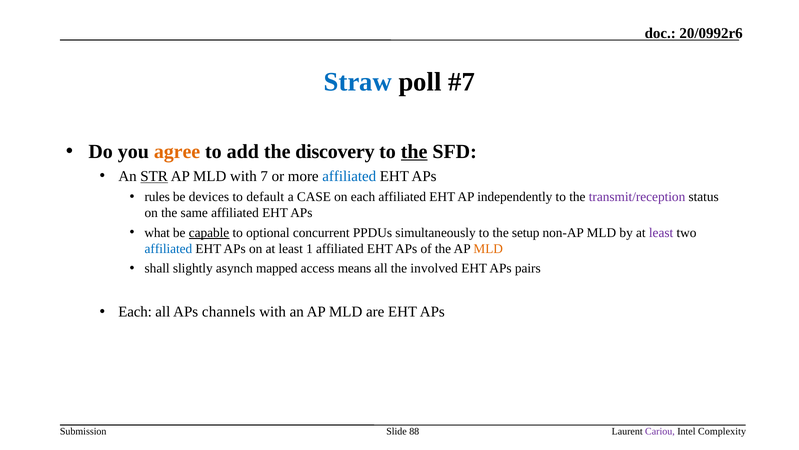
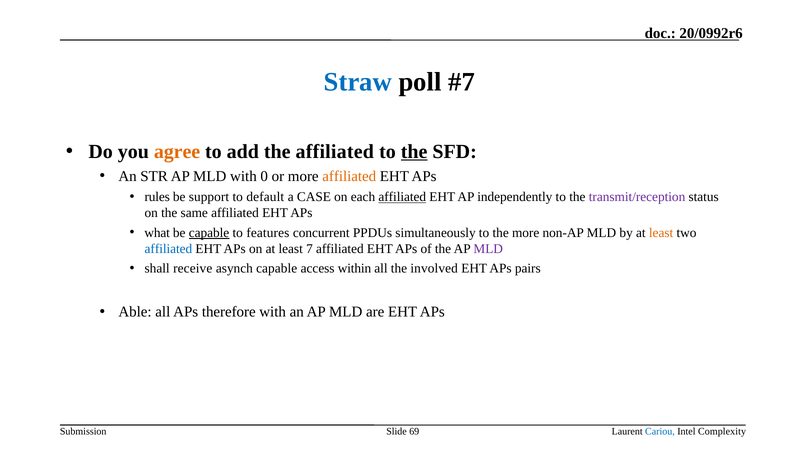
the discovery: discovery -> affiliated (335, 151)
STR underline: present -> none (154, 176)
7: 7 -> 0 (264, 176)
affiliated colour: blue -> orange (349, 176)
devices: devices -> support (209, 197)
affiliated underline: none -> present (402, 197)
optional: optional -> features (268, 232)
the setup: setup -> more (526, 232)
least colour: purple -> orange (661, 232)
1: 1 -> 7 (309, 248)
MLD colour: orange -> purple (488, 248)
slightly: slightly -> receive (193, 268)
asynch mapped: mapped -> capable (277, 268)
means: means -> within (354, 268)
Each: Each -> Able (135, 311)
channels: channels -> therefore (229, 311)
88: 88 -> 69 (414, 431)
Cariou colour: purple -> blue (660, 431)
